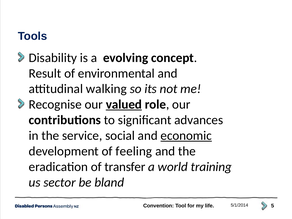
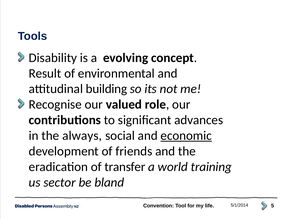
walking: walking -> building (106, 89)
valued underline: present -> none (124, 104)
service: service -> always (82, 136)
feeling: feeling -> friends (134, 151)
